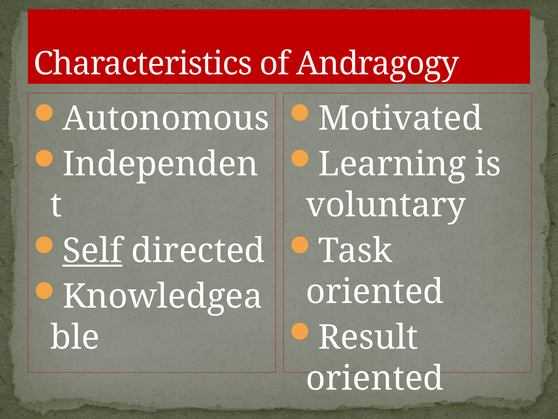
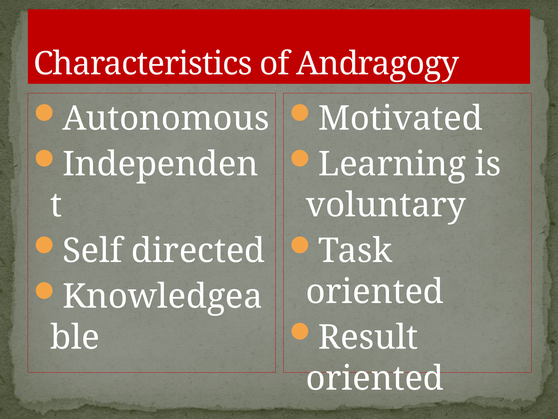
Self underline: present -> none (92, 251)
